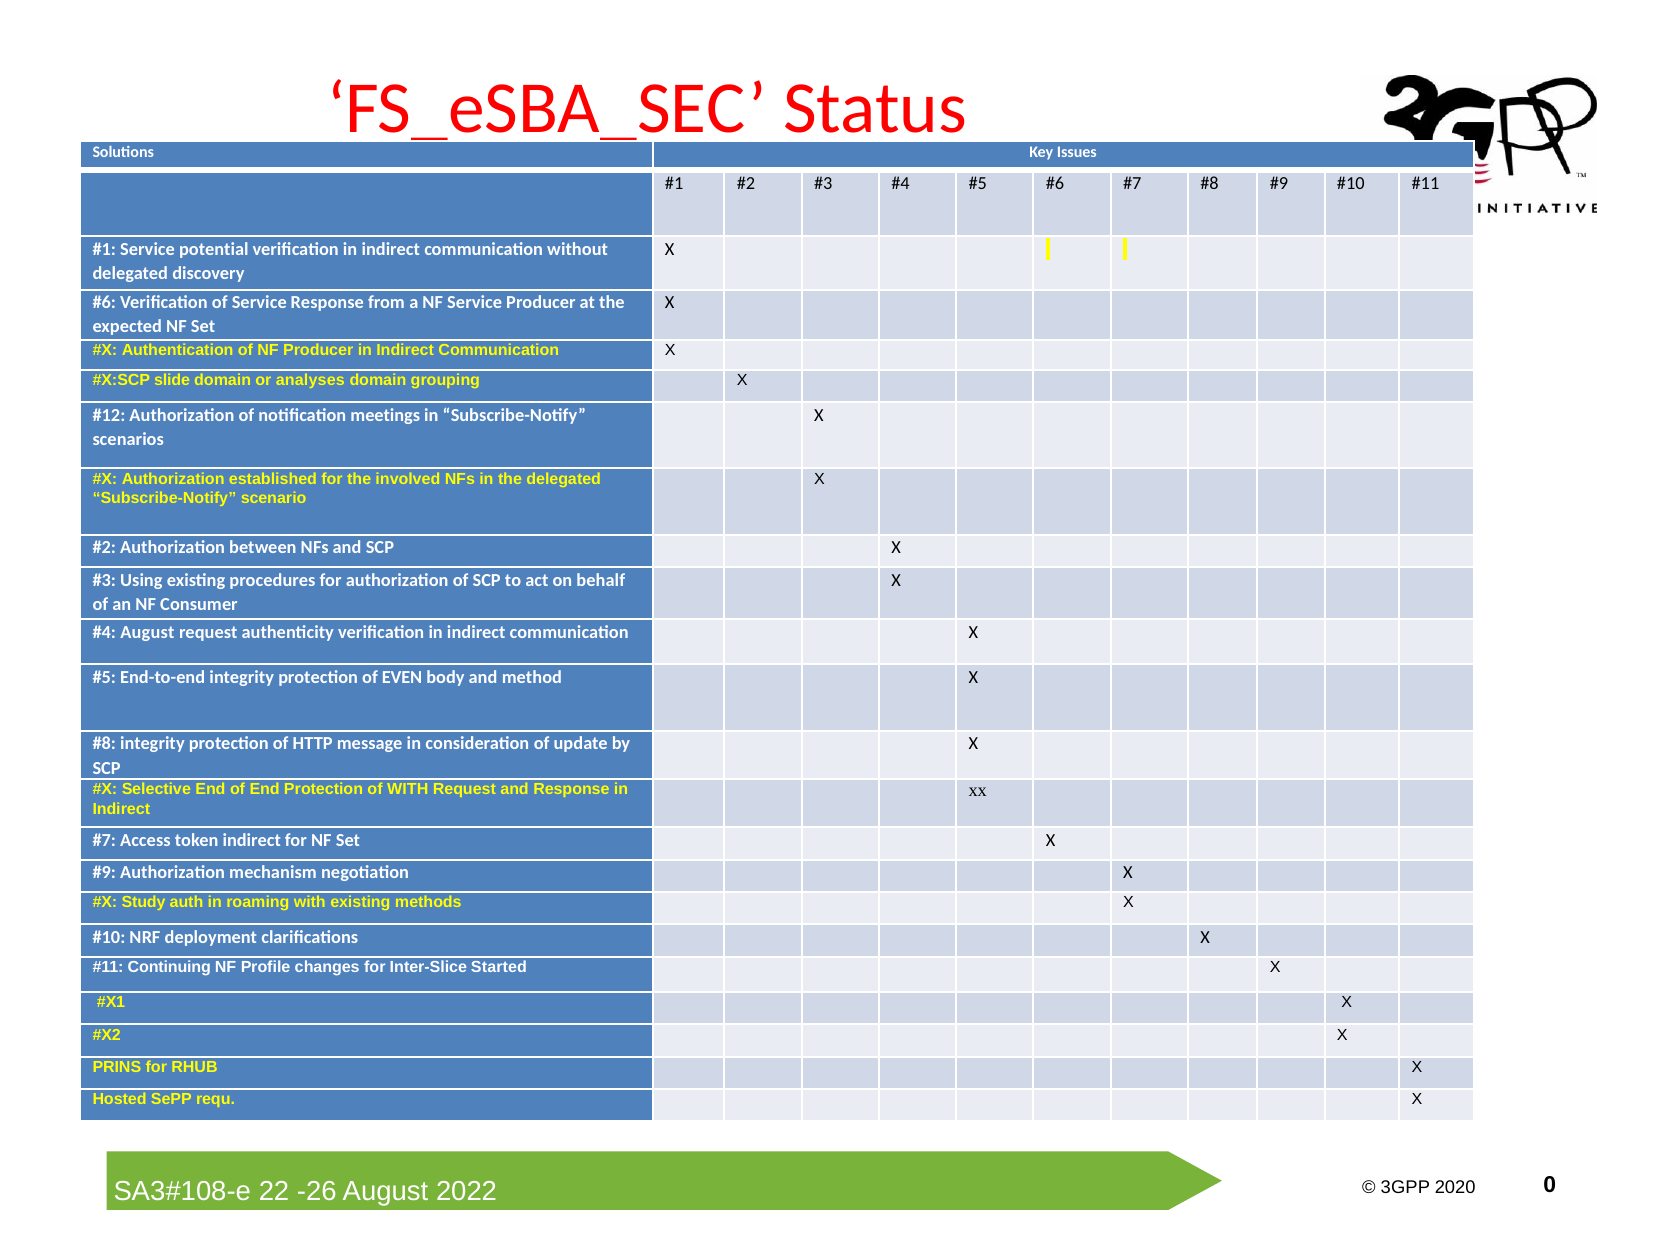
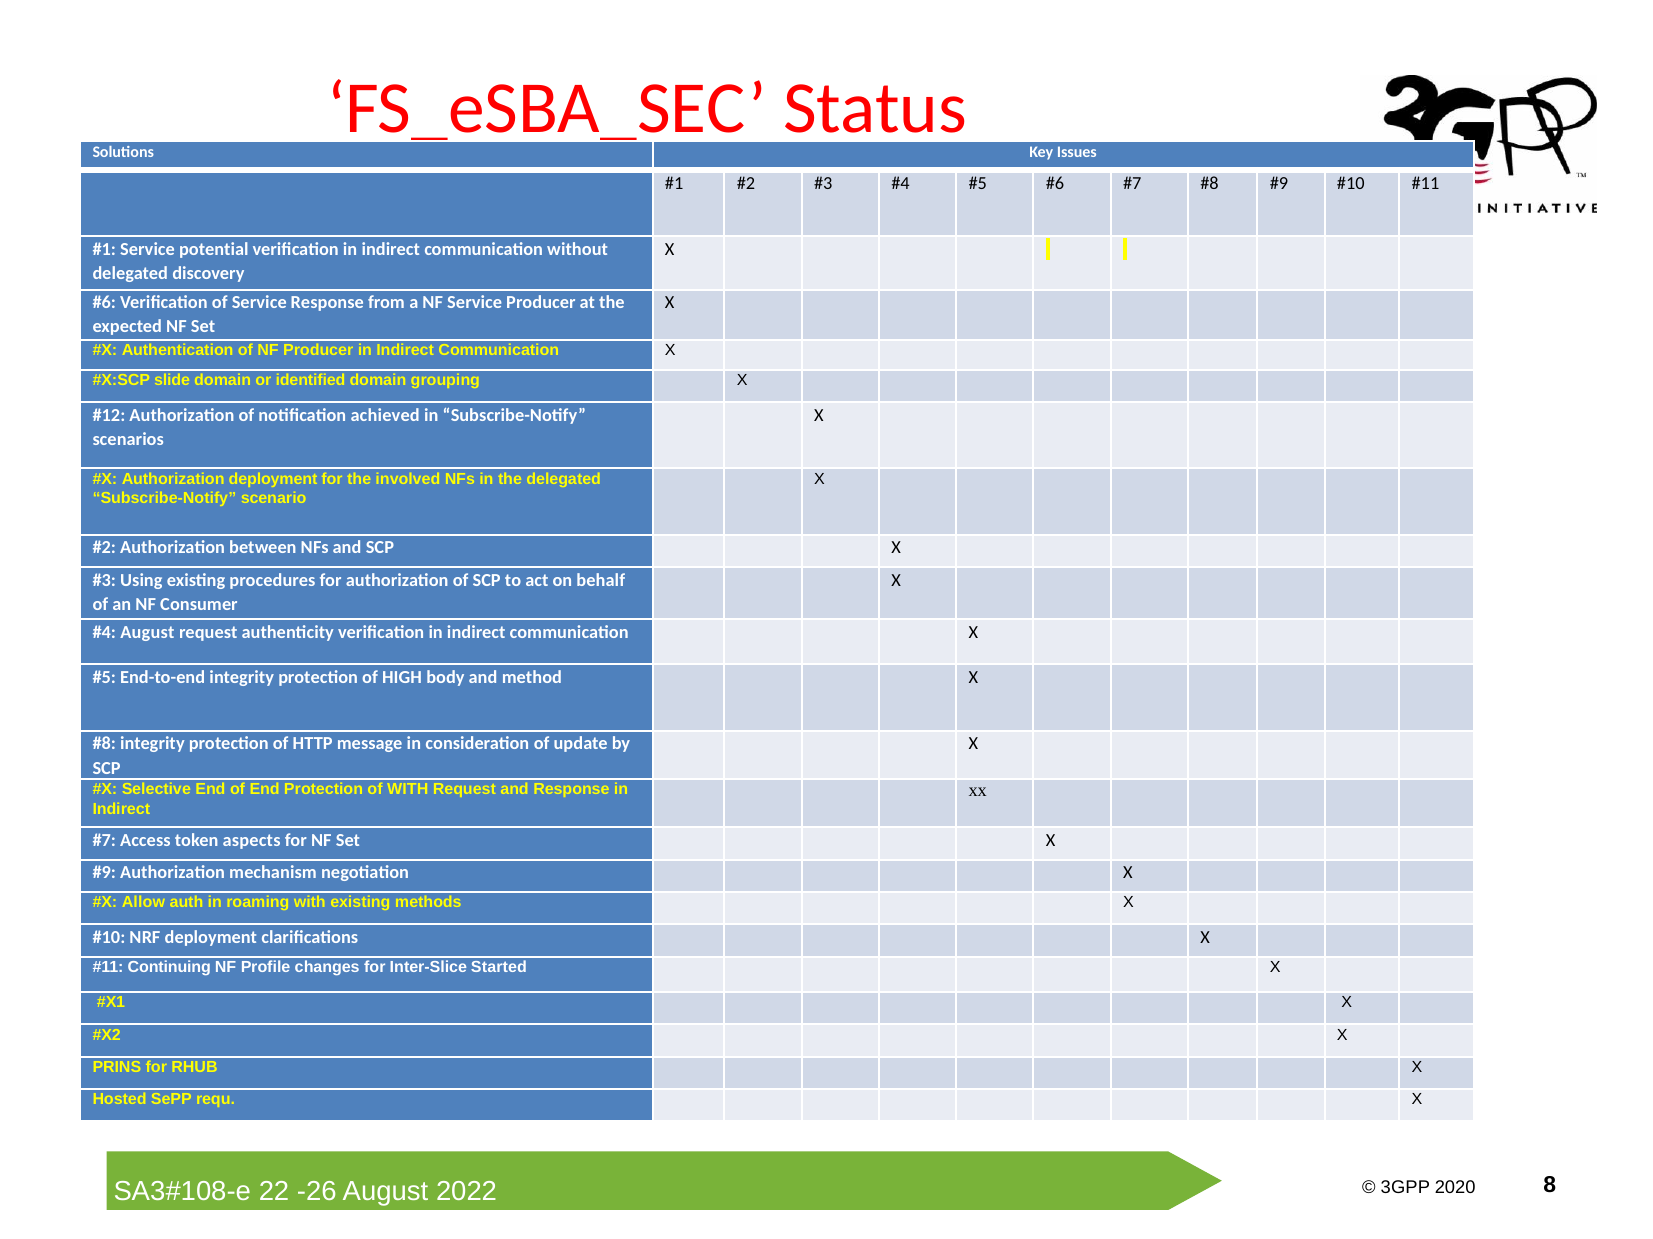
analyses: analyses -> identified (311, 381)
meetings: meetings -> achieved (385, 415)
Authorization established: established -> deployment (273, 479)
EVEN: EVEN -> HIGH (402, 678)
token indirect: indirect -> aspects (252, 841)
Study: Study -> Allow (143, 903)
0: 0 -> 8 (1550, 1185)
